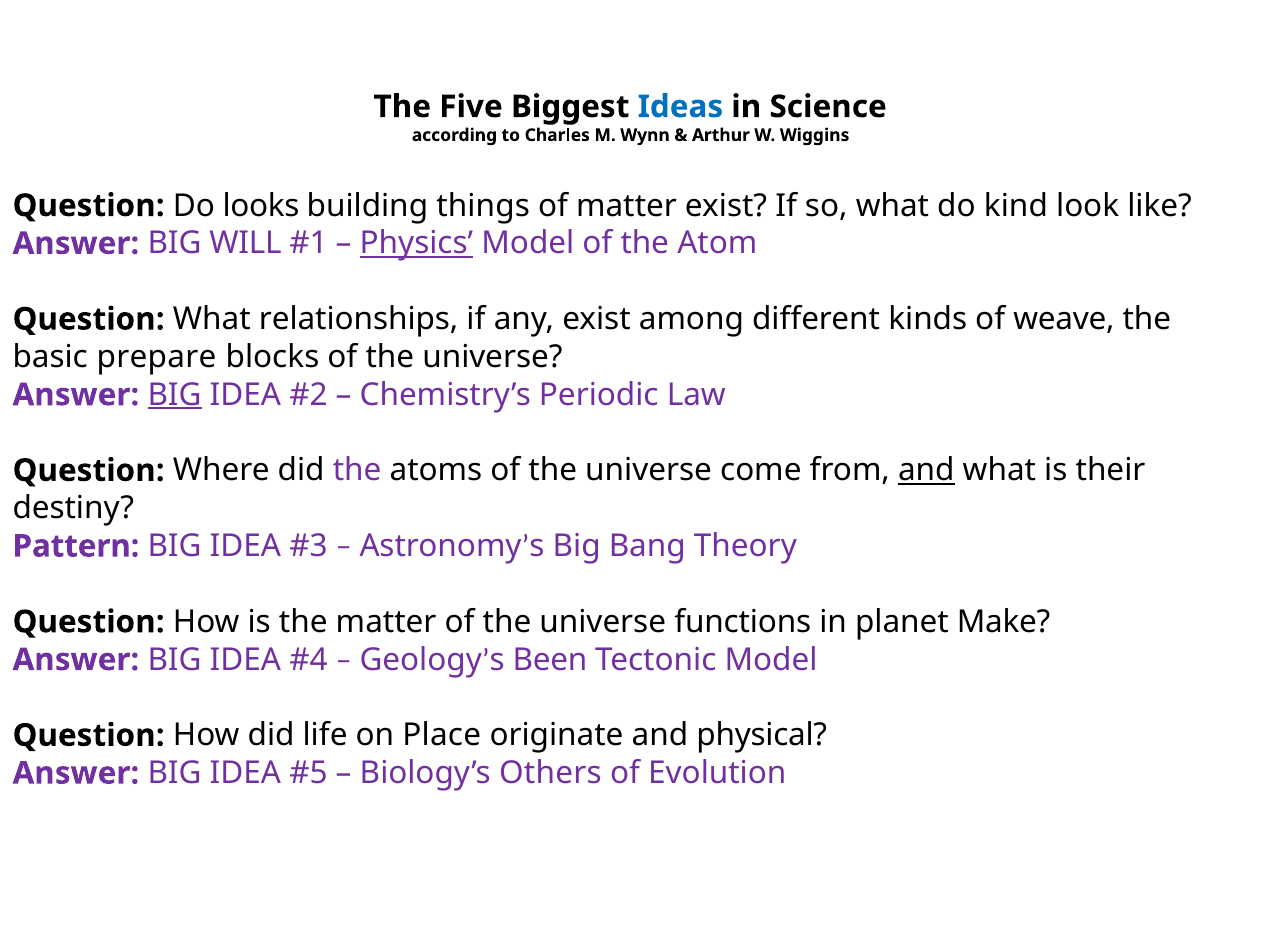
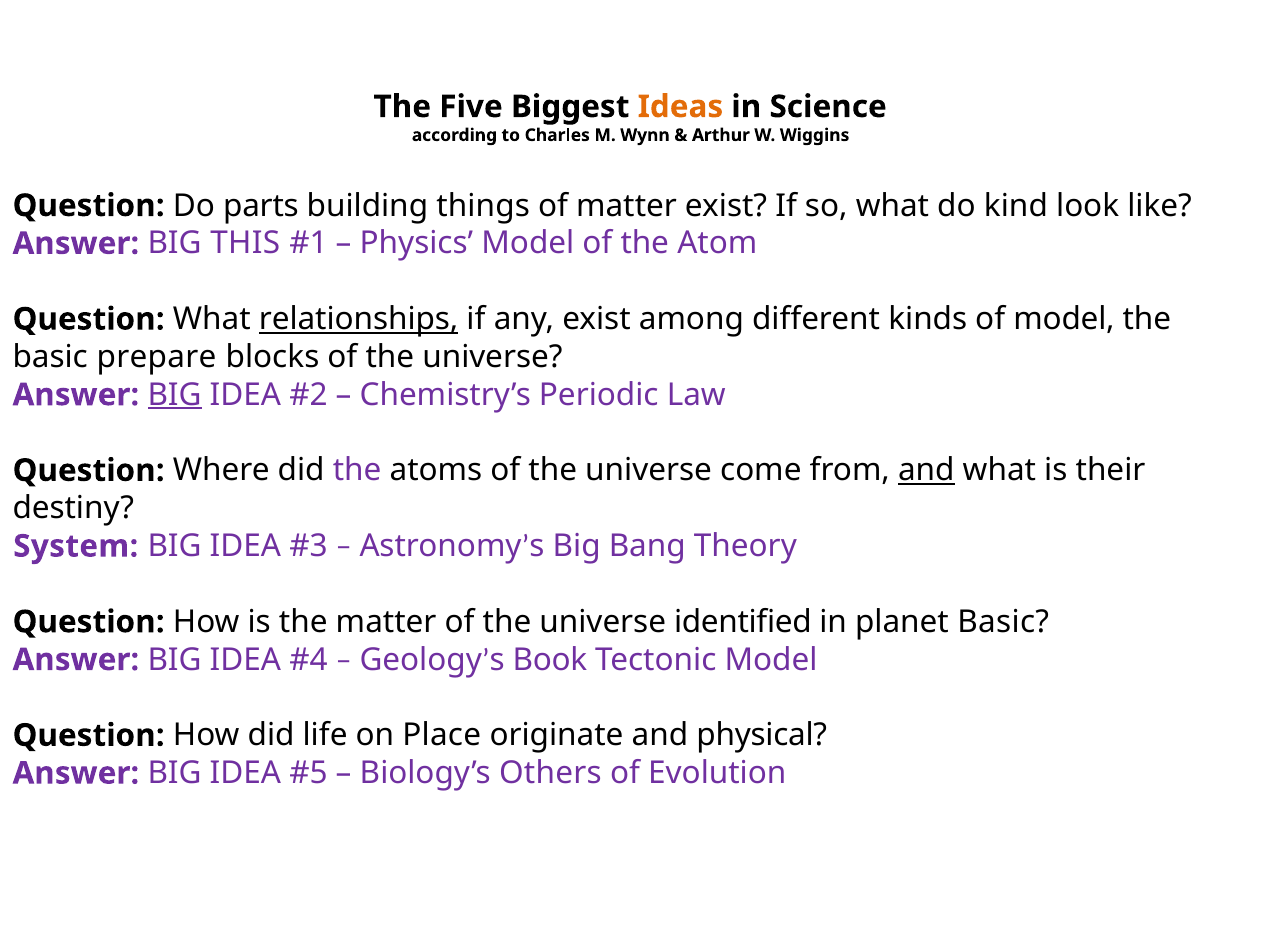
Ideas colour: blue -> orange (680, 107)
looks: looks -> parts (261, 206)
WILL: WILL -> THIS (245, 243)
Physics underline: present -> none (416, 243)
relationships underline: none -> present (359, 319)
of weave: weave -> model (1064, 319)
Pattern: Pattern -> System (76, 546)
functions: functions -> identified (743, 622)
planet Make: Make -> Basic (1003, 622)
Been: Been -> Book (550, 660)
